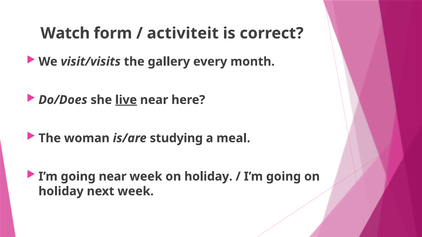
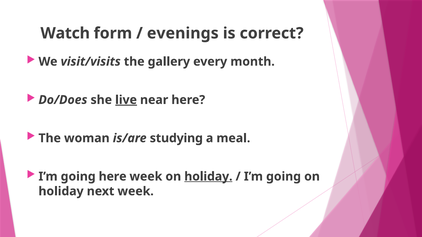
activiteit: activiteit -> evenings (183, 33)
going near: near -> here (113, 177)
holiday underline: none -> present (208, 177)
